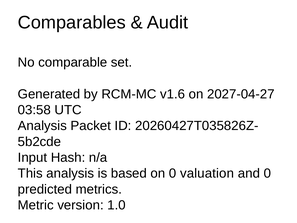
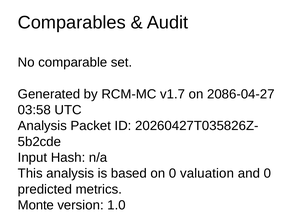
v1.6: v1.6 -> v1.7 (173, 94)
2027-04-27: 2027-04-27 -> 2086-04-27 (241, 94)
Metric: Metric -> Monte (36, 205)
